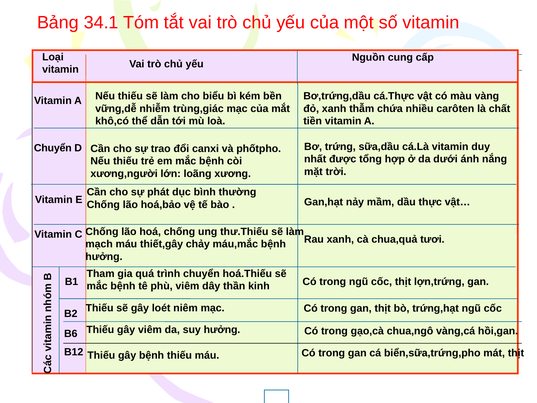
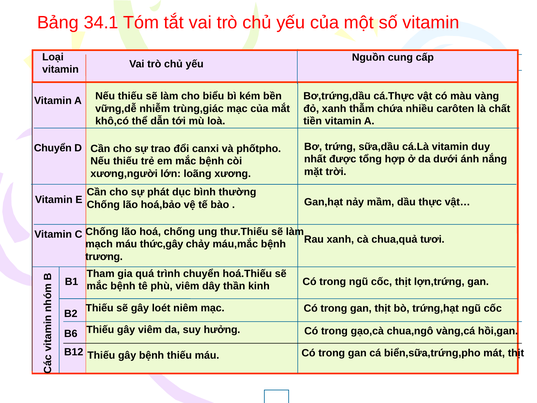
thiết,gây: thiết,gây -> thức,gây (162, 244)
hưởng: hưởng -> trương (104, 256)
